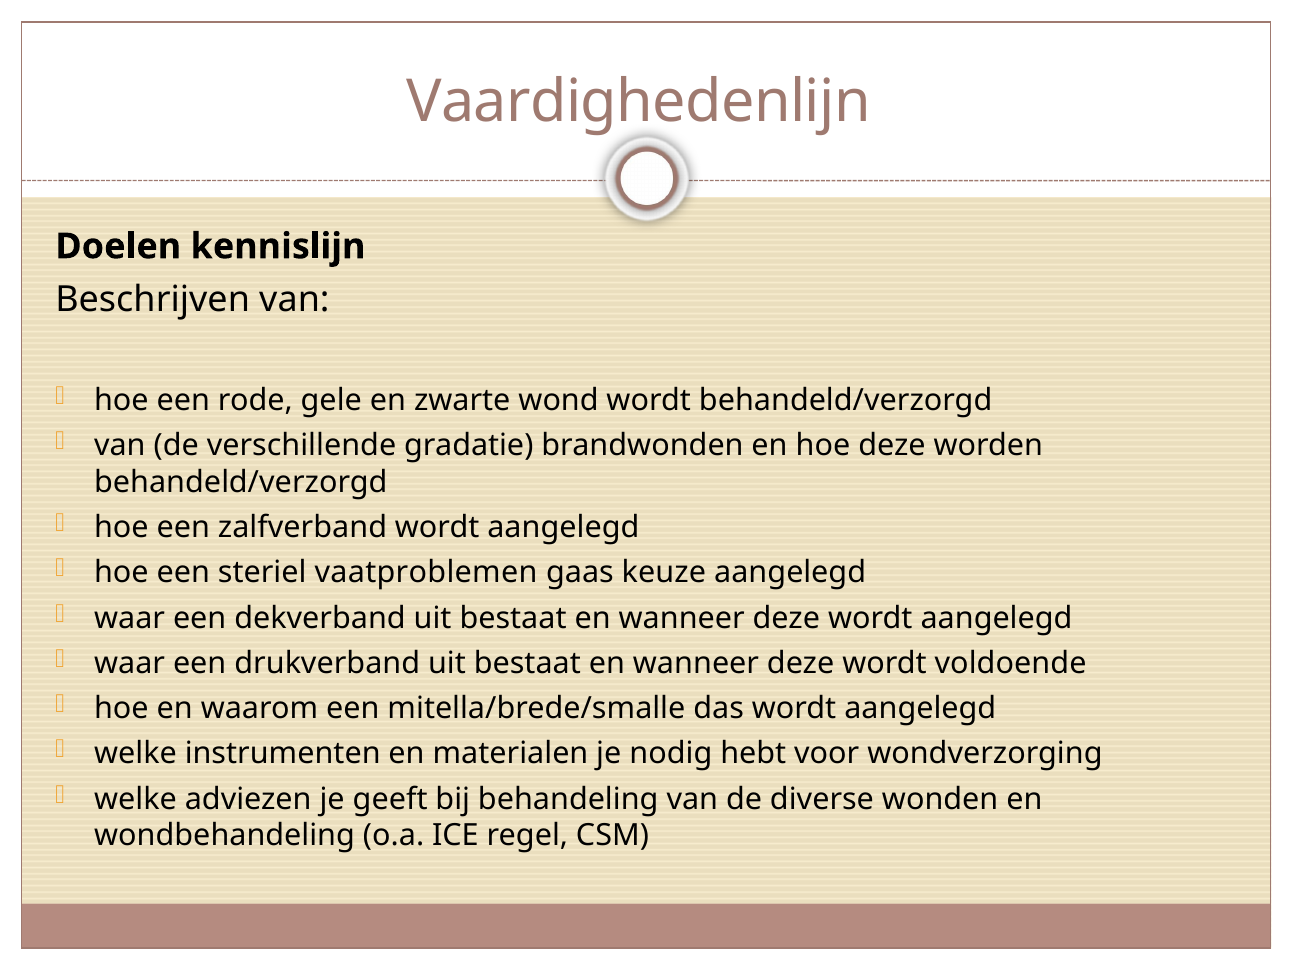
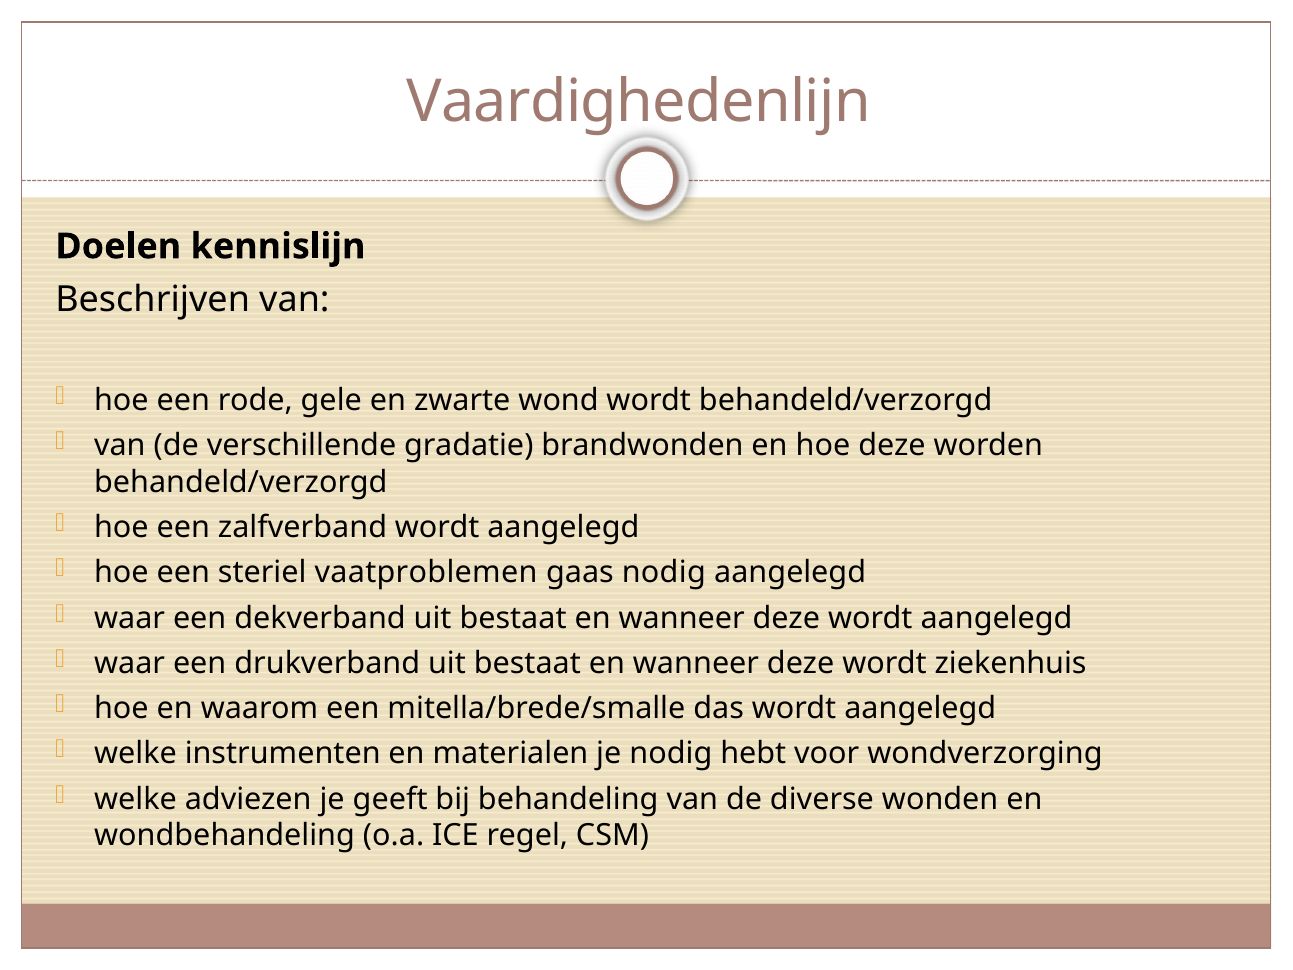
gaas keuze: keuze -> nodig (664, 573)
voldoende: voldoende -> ziekenhuis (1011, 663)
